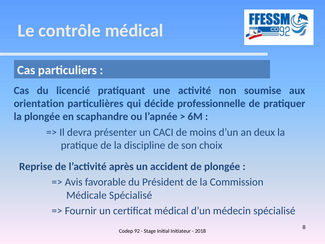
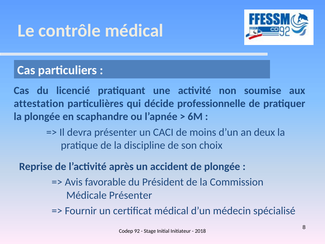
orientation: orientation -> attestation (39, 104)
Médicale Spécialisé: Spécialisé -> Présenter (131, 195)
